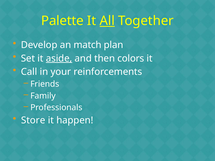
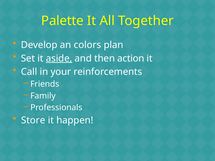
All underline: present -> none (107, 21)
match: match -> colors (87, 45)
colors: colors -> action (131, 58)
